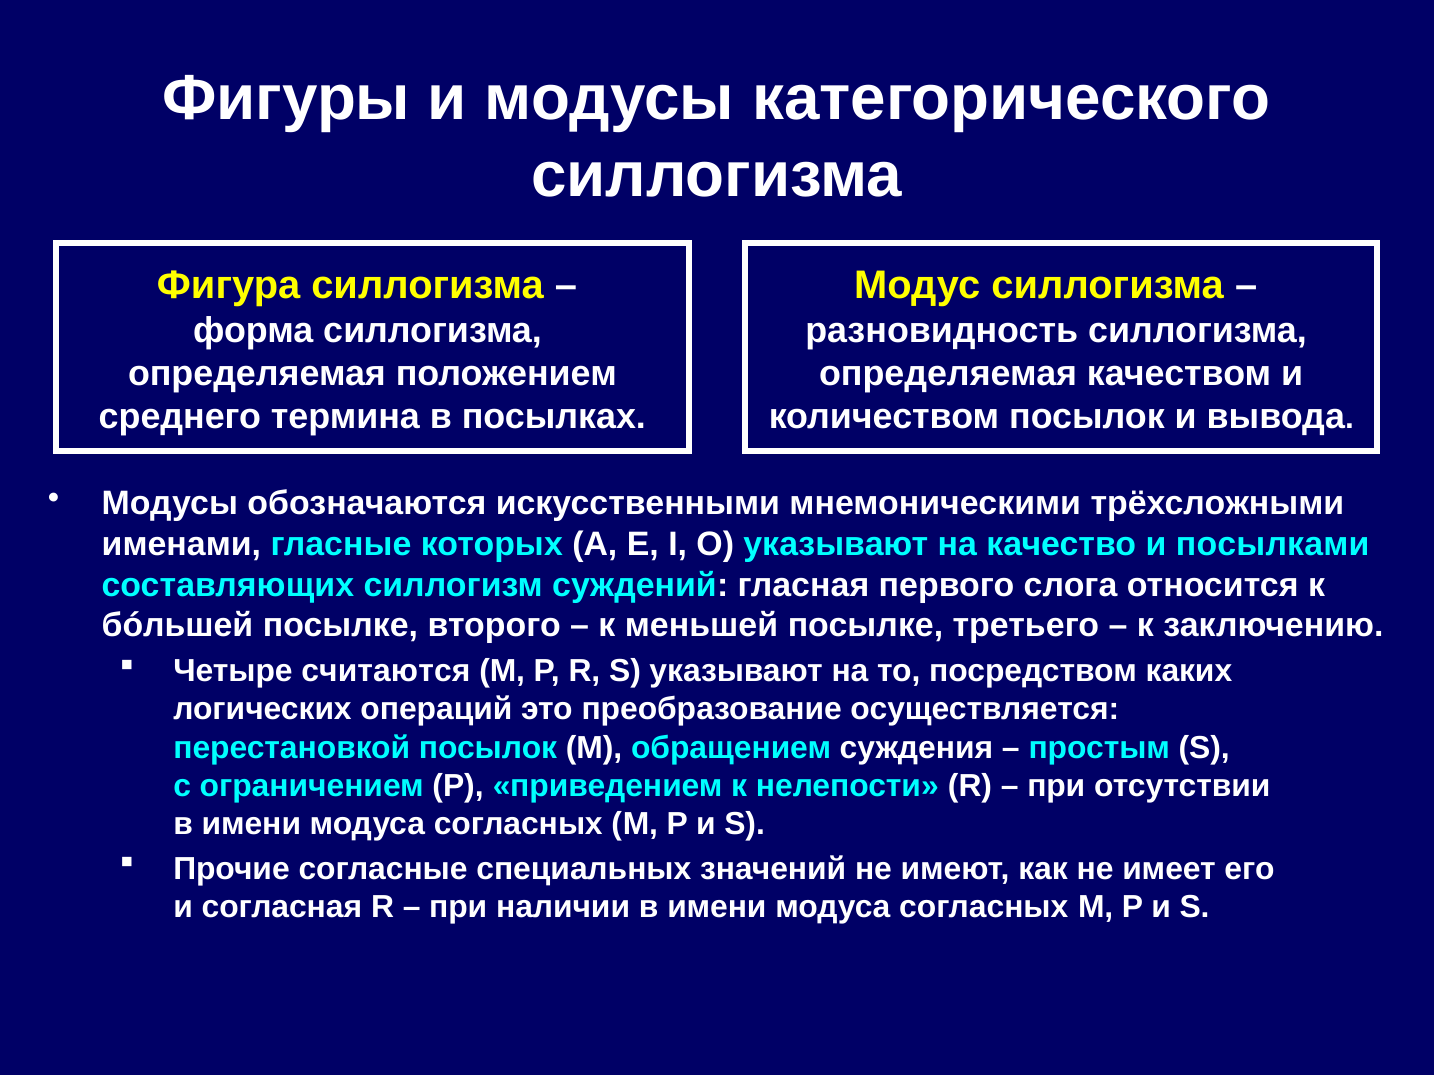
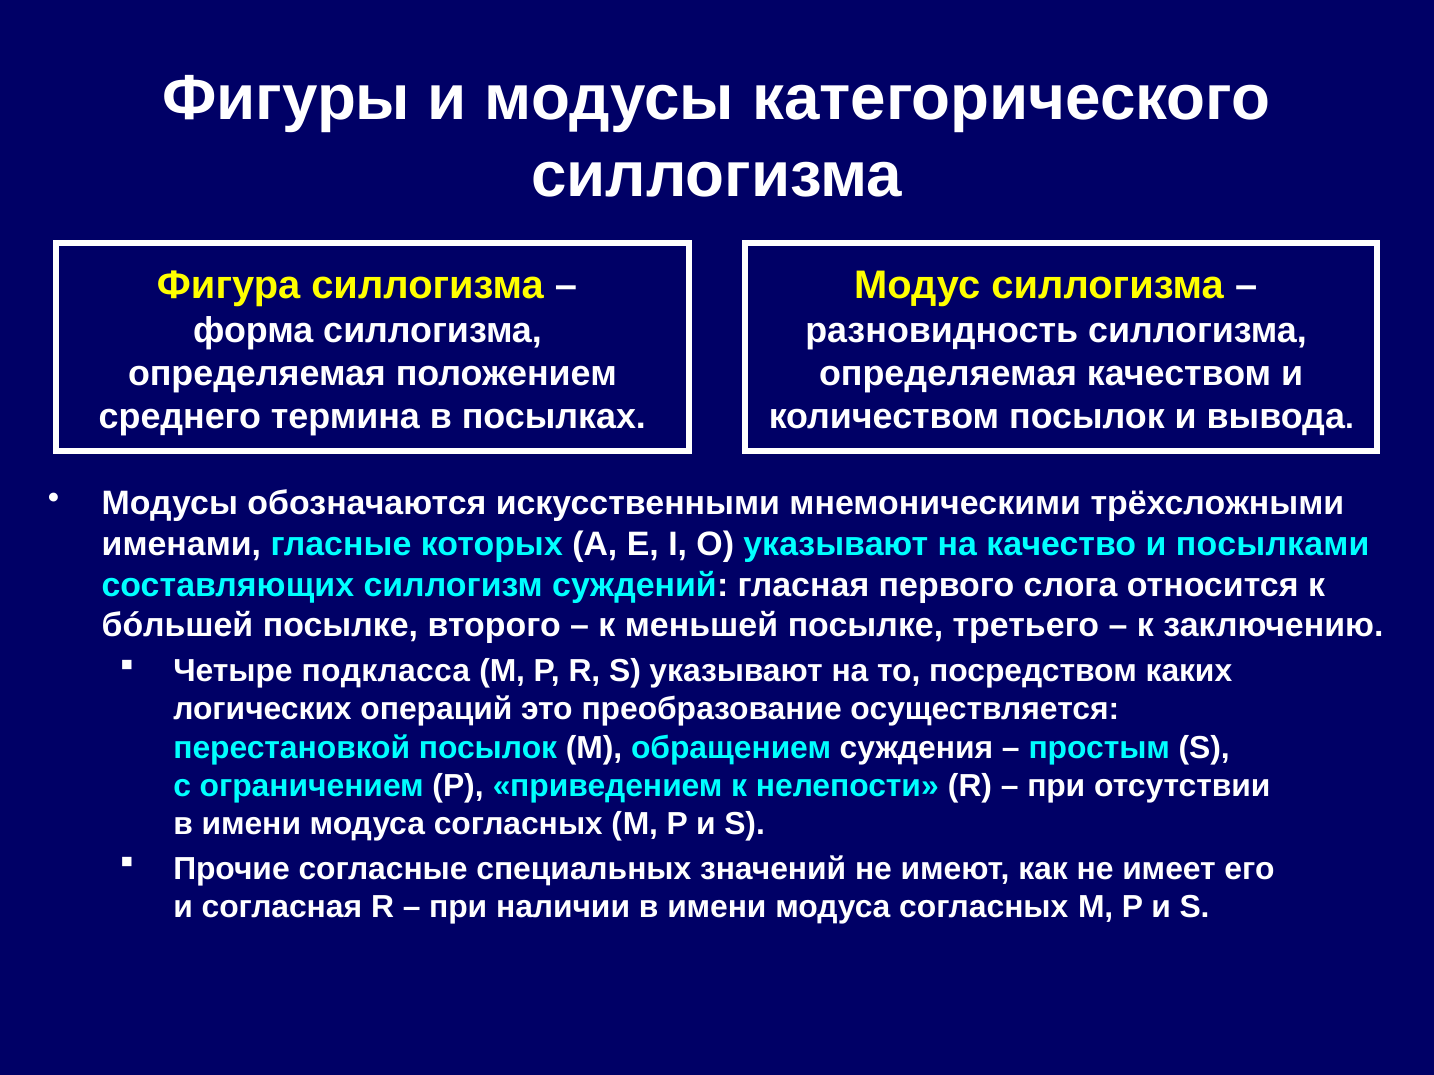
считаются: считаются -> подкласса (386, 672)
